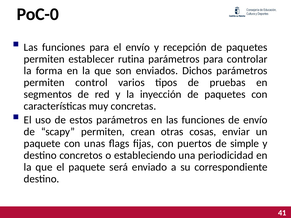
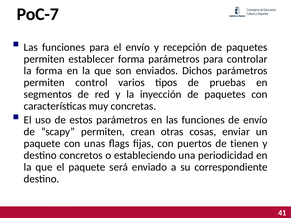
PoC-0: PoC-0 -> PoC-7 (38, 14)
establecer rutina: rutina -> forma (131, 59)
simple: simple -> tienen (245, 144)
